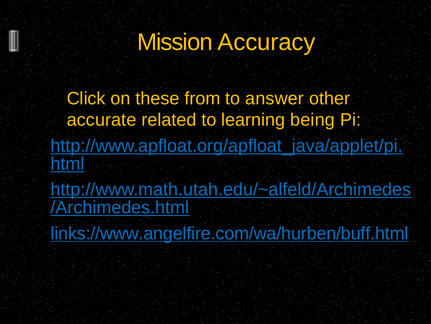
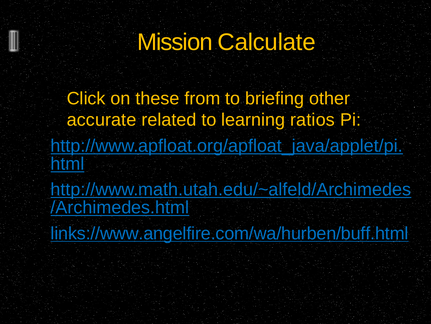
Accuracy: Accuracy -> Calculate (267, 42)
answer: answer -> briefing (275, 98)
being: being -> ratios (313, 120)
